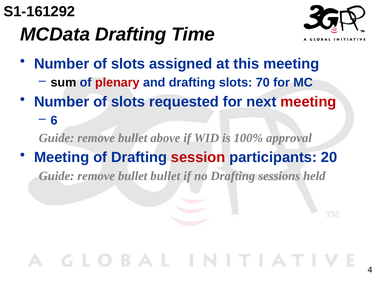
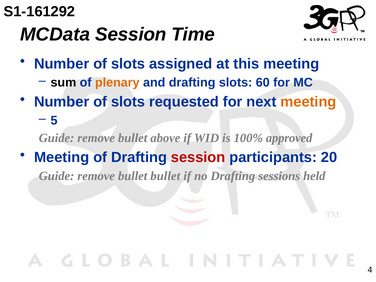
MCData Drafting: Drafting -> Session (131, 34)
plenary colour: red -> orange (117, 82)
70: 70 -> 60 (263, 82)
meeting colour: red -> orange (308, 102)
6: 6 -> 5 (54, 120)
approval: approval -> approved (289, 138)
